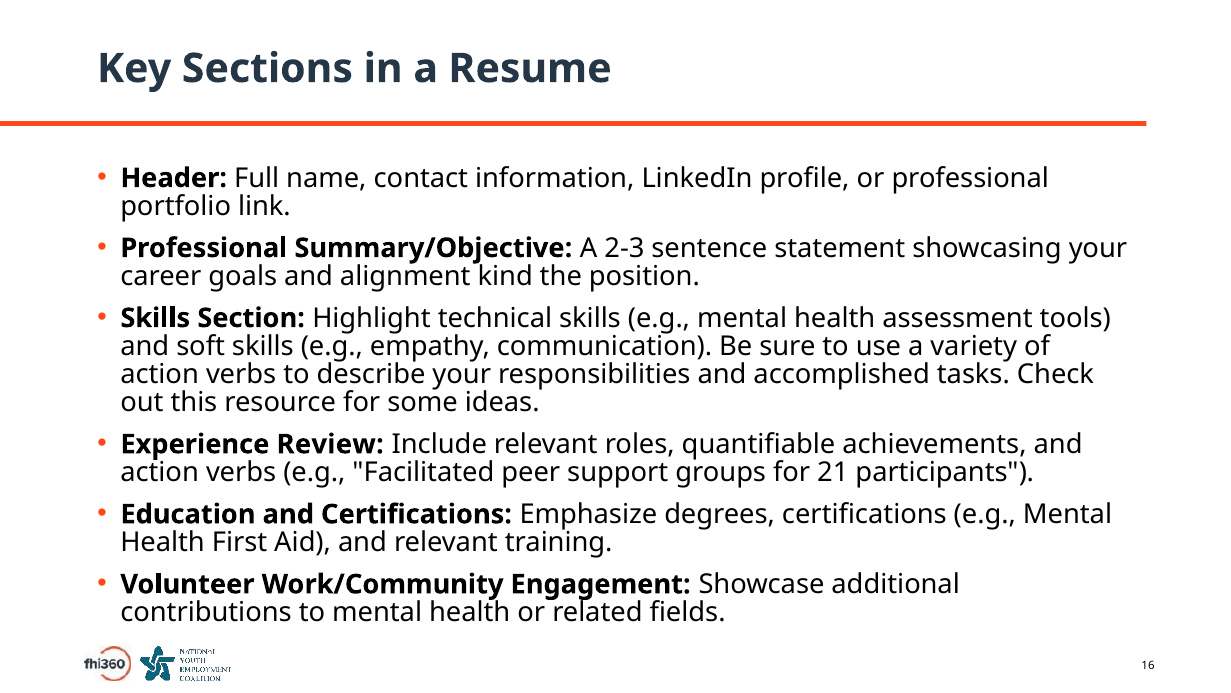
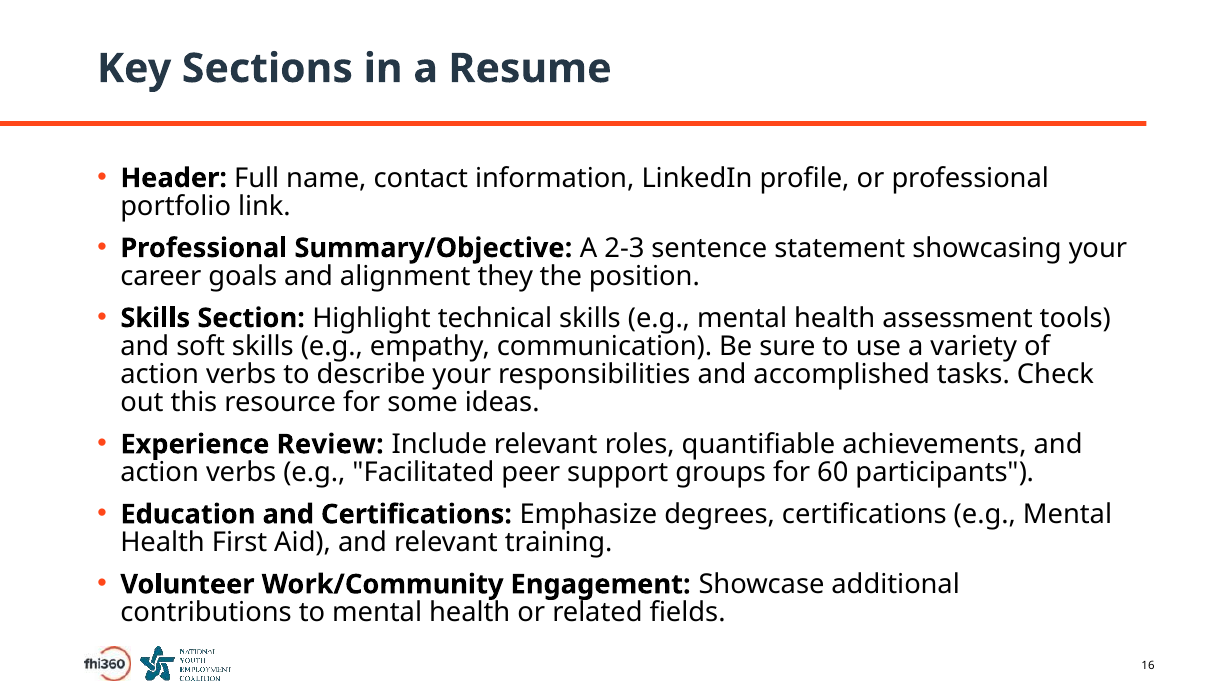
kind: kind -> they (505, 276)
21: 21 -> 60 (833, 472)
